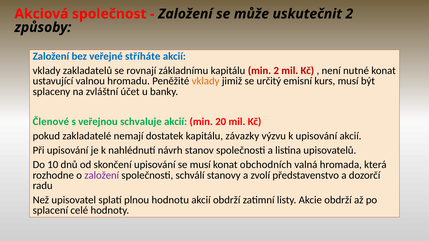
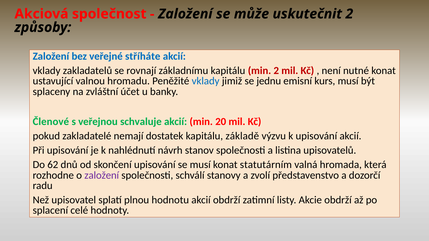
vklady colour: orange -> blue (206, 81)
určitý: určitý -> jednu (269, 81)
závazky: závazky -> základě (242, 136)
10: 10 -> 62 (53, 165)
obchodních: obchodních -> statutárním (266, 165)
